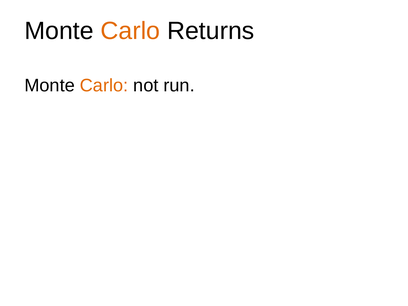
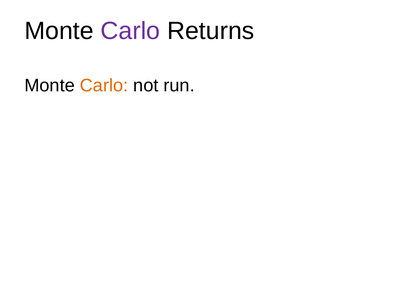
Carlo colour: orange -> purple (130, 31)
